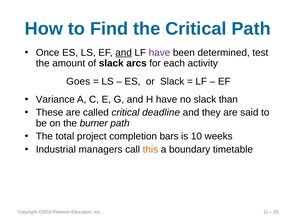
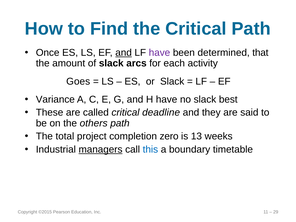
test: test -> that (260, 53)
than: than -> best (228, 99)
burner: burner -> others (94, 123)
bars: bars -> zero (169, 136)
10: 10 -> 13 (196, 136)
managers underline: none -> present (101, 149)
this colour: orange -> blue (150, 149)
